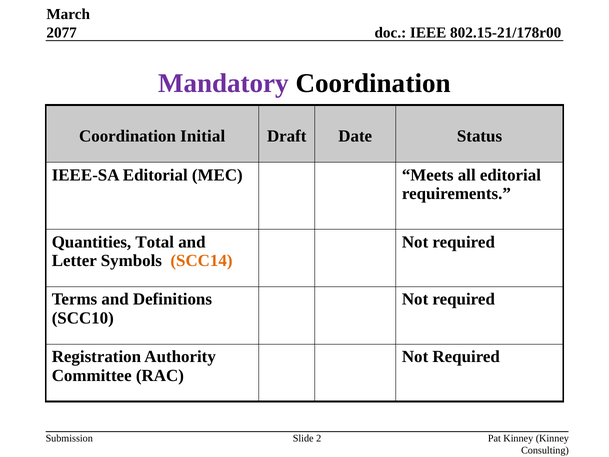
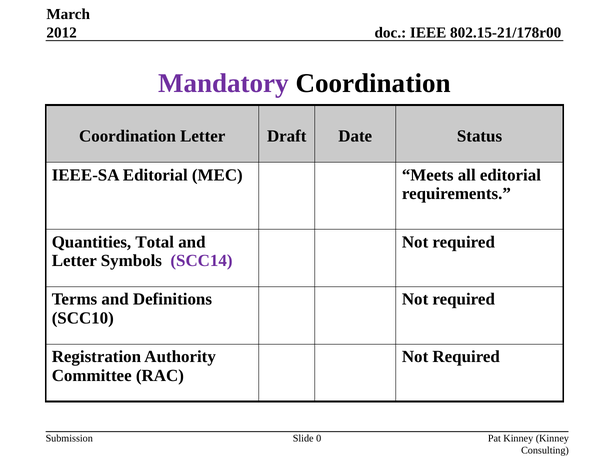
2077: 2077 -> 2012 (62, 32)
Coordination Initial: Initial -> Letter (203, 136)
SCC14 colour: orange -> purple (201, 261)
2: 2 -> 0 (319, 438)
